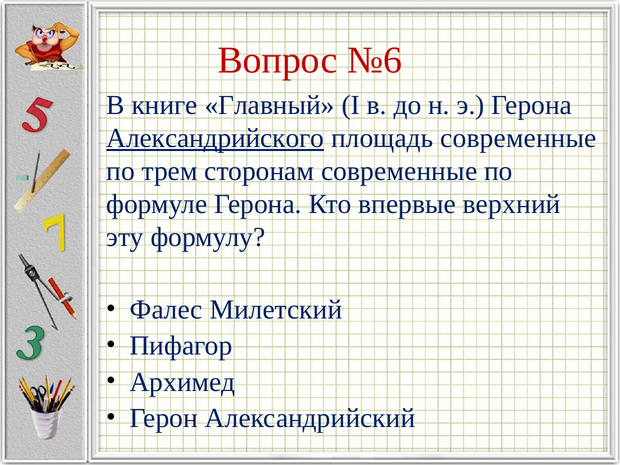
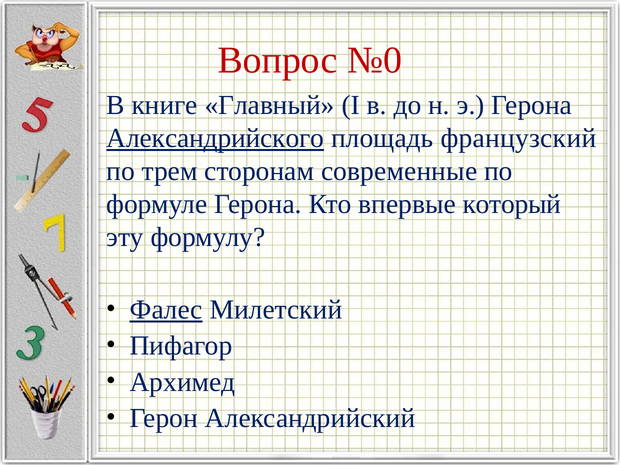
№6: №6 -> №0 (375, 60)
площадь современные: современные -> французский (518, 138)
верхний: верхний -> который (512, 204)
Фалес underline: none -> present (166, 310)
